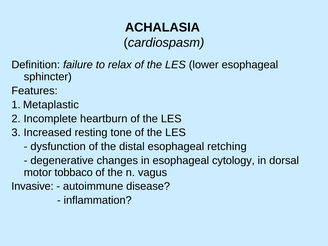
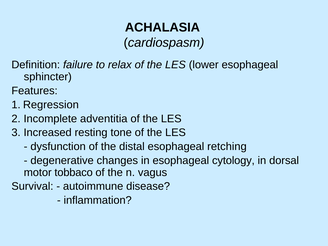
Metaplastic: Metaplastic -> Regression (51, 105)
heartburn: heartburn -> adventitia (104, 119)
Invasive: Invasive -> Survival (32, 186)
